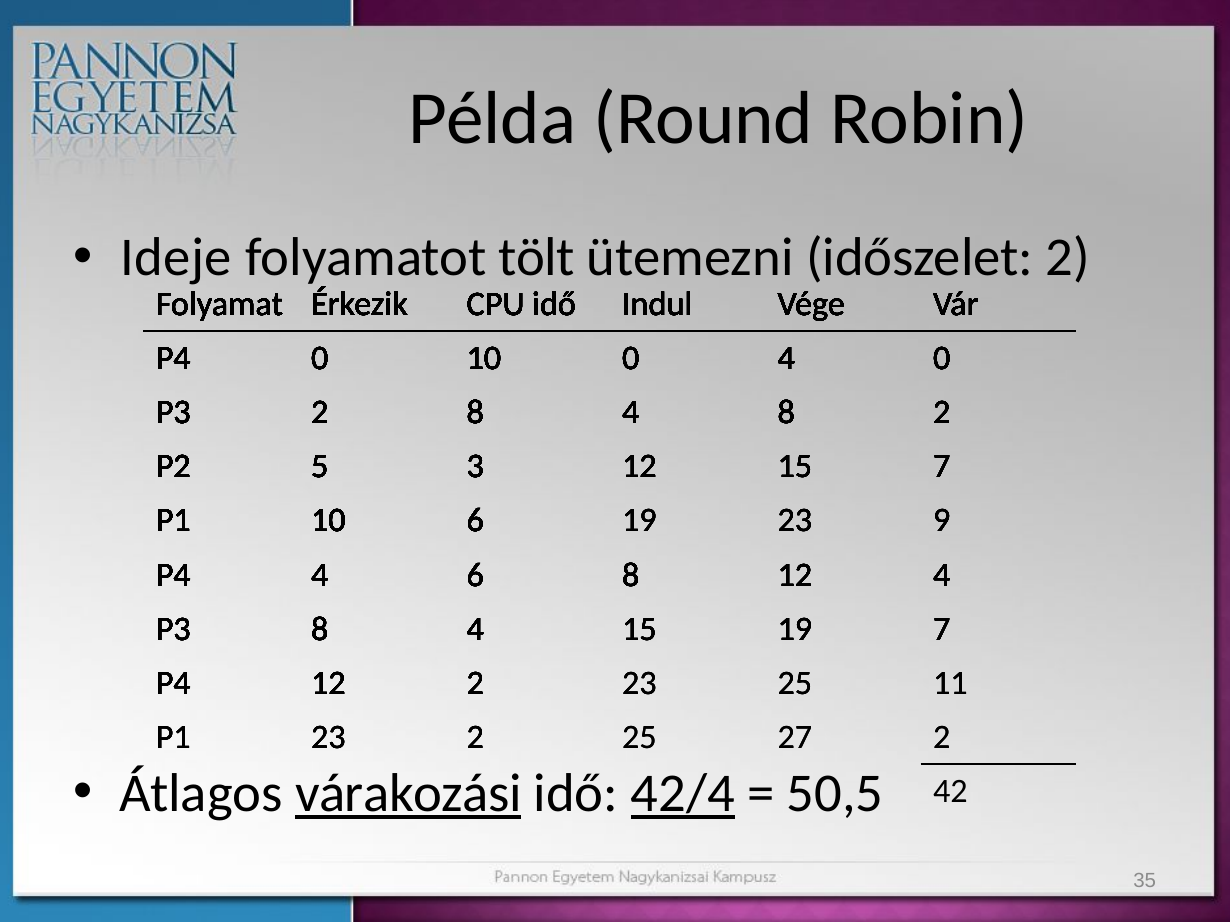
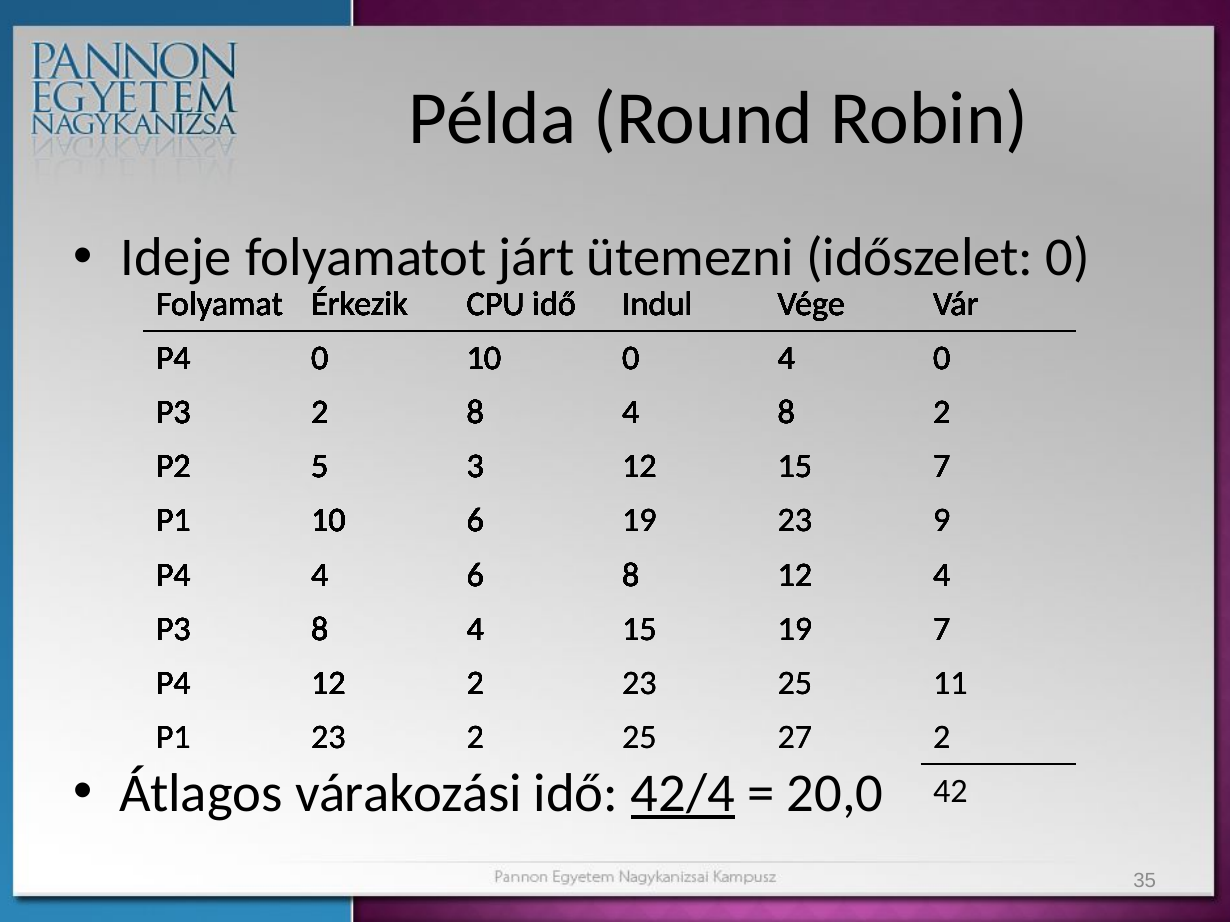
tölt: tölt -> járt (537, 258)
időszelet 2: 2 -> 0 (1068, 258)
várakozási underline: present -> none (408, 794)
50,5: 50,5 -> 20,0 (835, 794)
